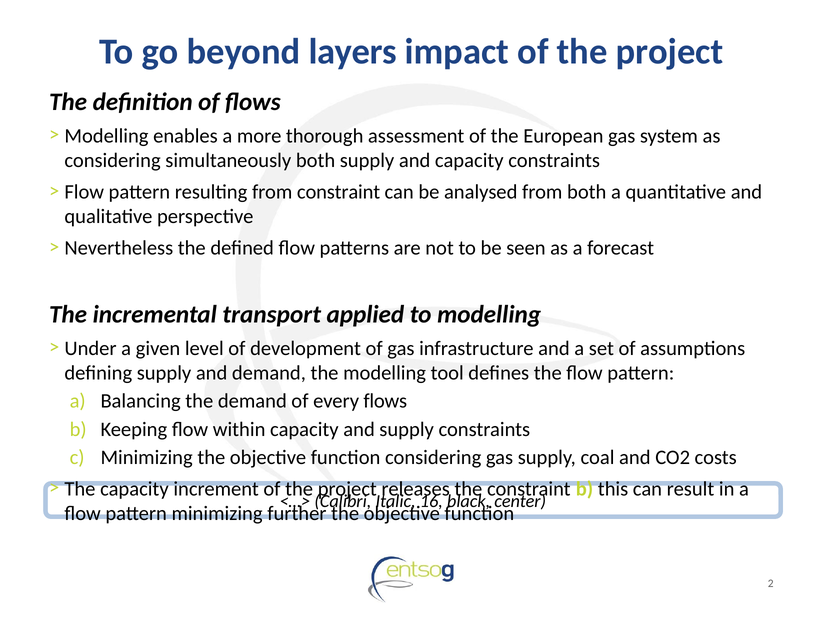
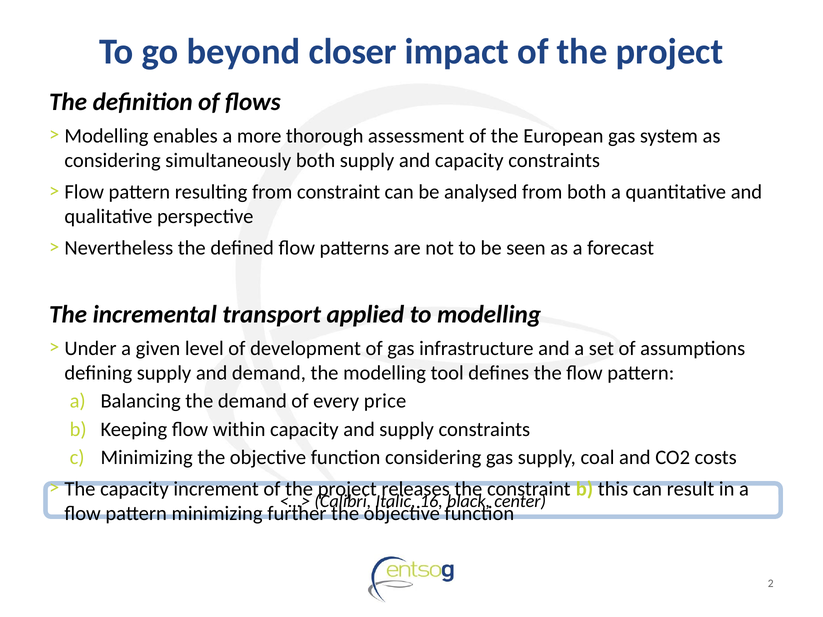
layers: layers -> closer (353, 52)
every flows: flows -> price (385, 401)
